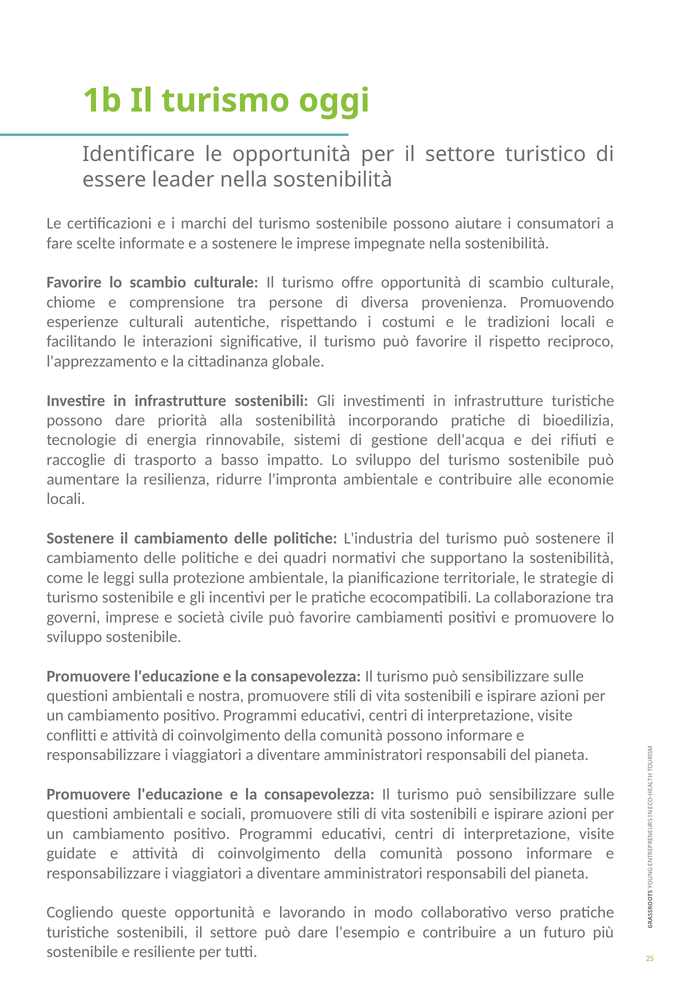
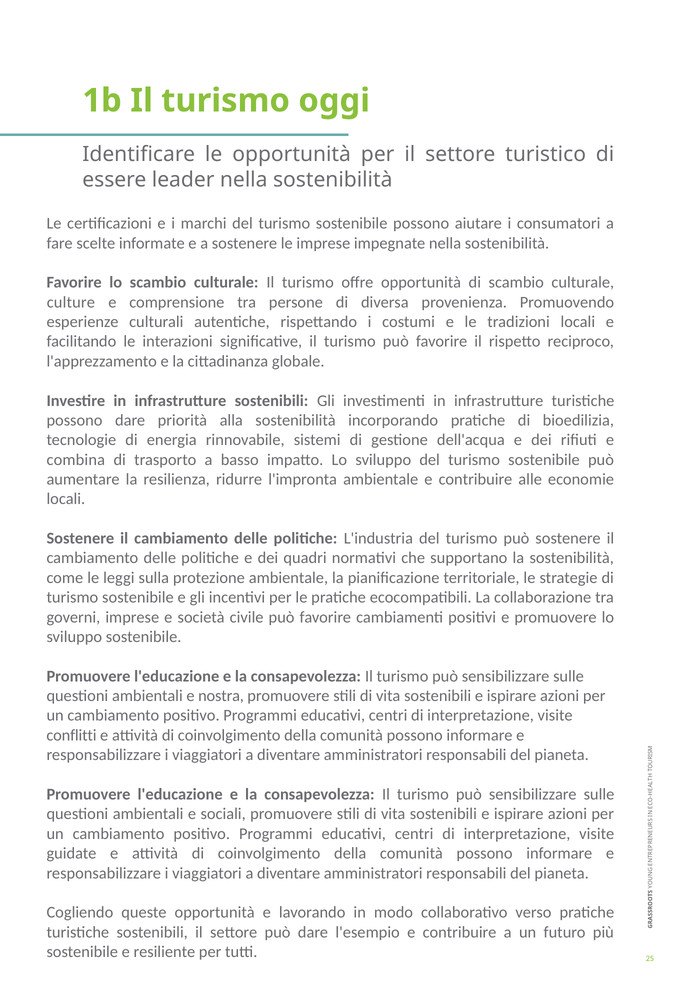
chiome: chiome -> culture (71, 302)
raccoglie: raccoglie -> combina (76, 460)
